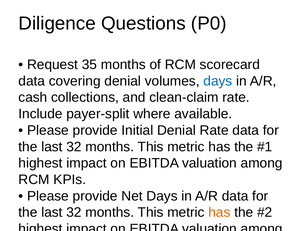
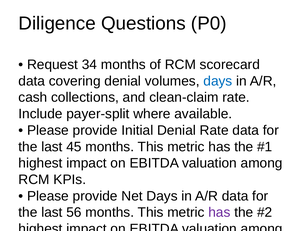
35: 35 -> 34 (89, 65)
32: 32 -> 45 (74, 147)
32: 32 -> 56 (74, 212)
has colour: orange -> purple (219, 212)
